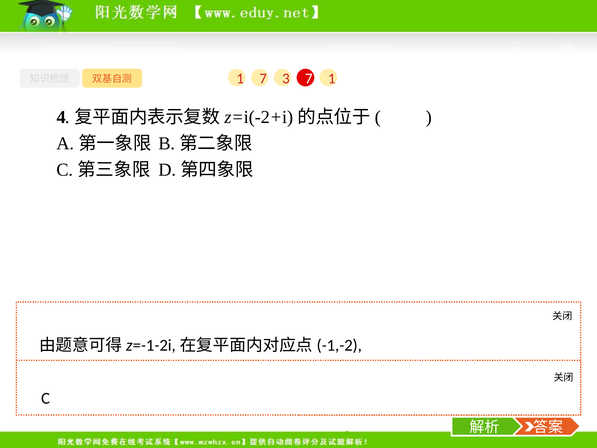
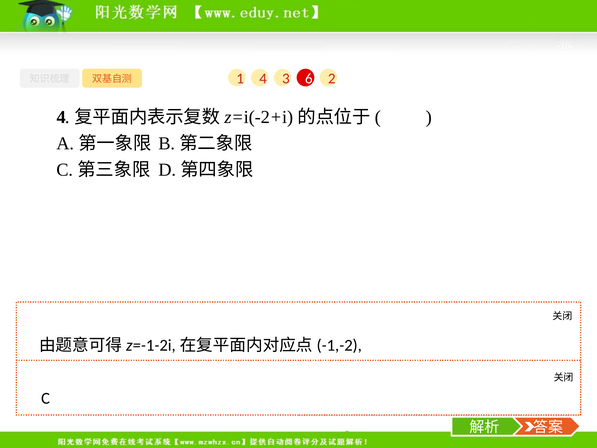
1 1: 1 -> 2 (332, 79)
7: 7 -> 4 (263, 79)
3 7: 7 -> 6 (309, 79)
